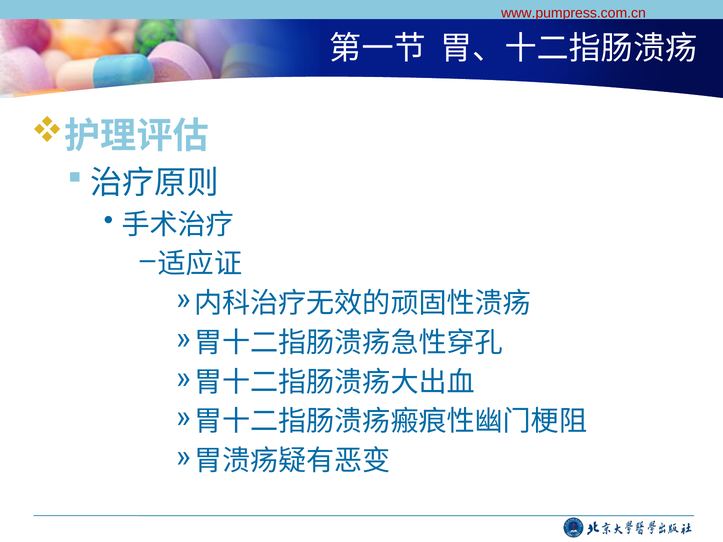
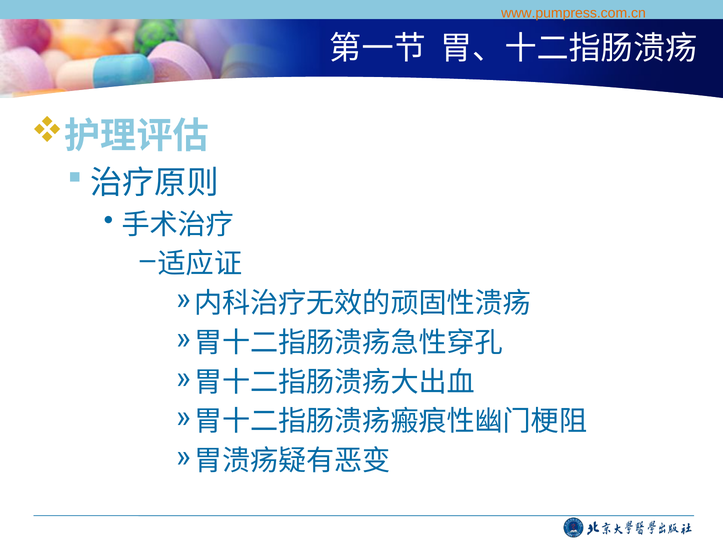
www.pumpress.com.cn colour: red -> orange (574, 13)
